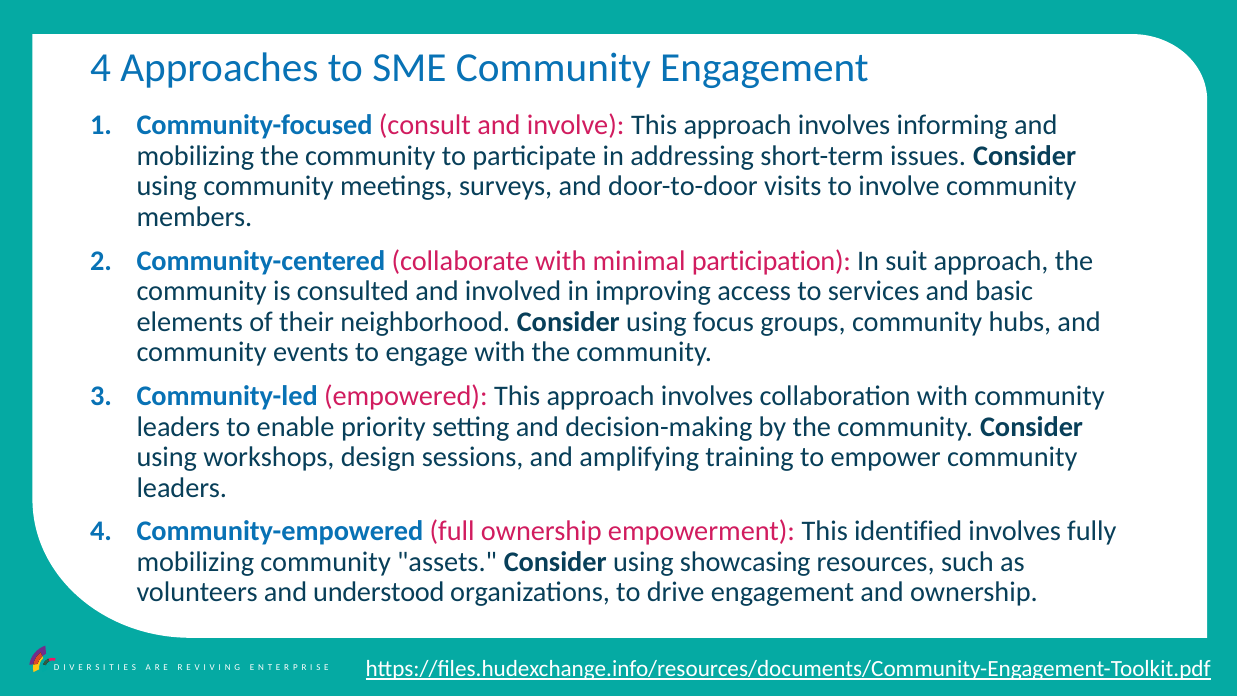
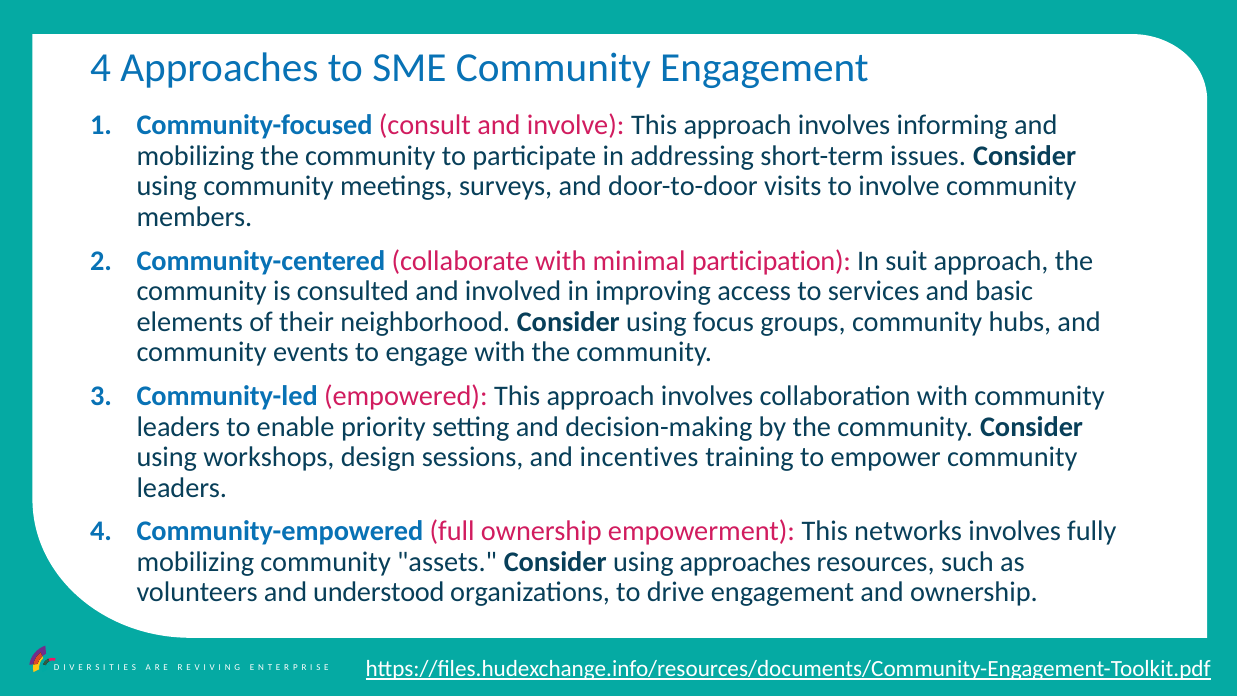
amplifying: amplifying -> incentives (639, 457)
identified: identified -> networks (908, 531)
using showcasing: showcasing -> approaches (745, 562)
